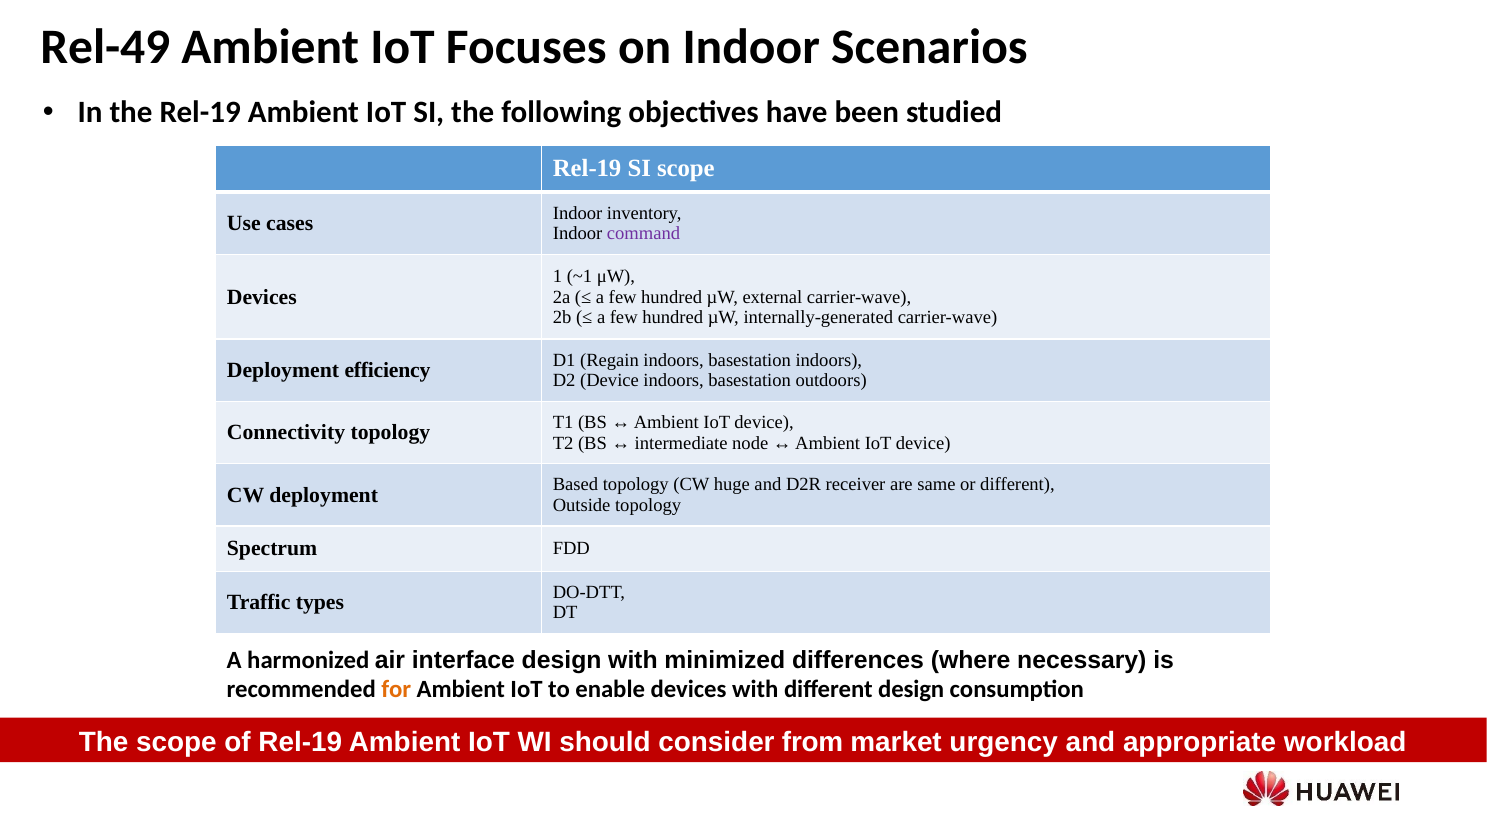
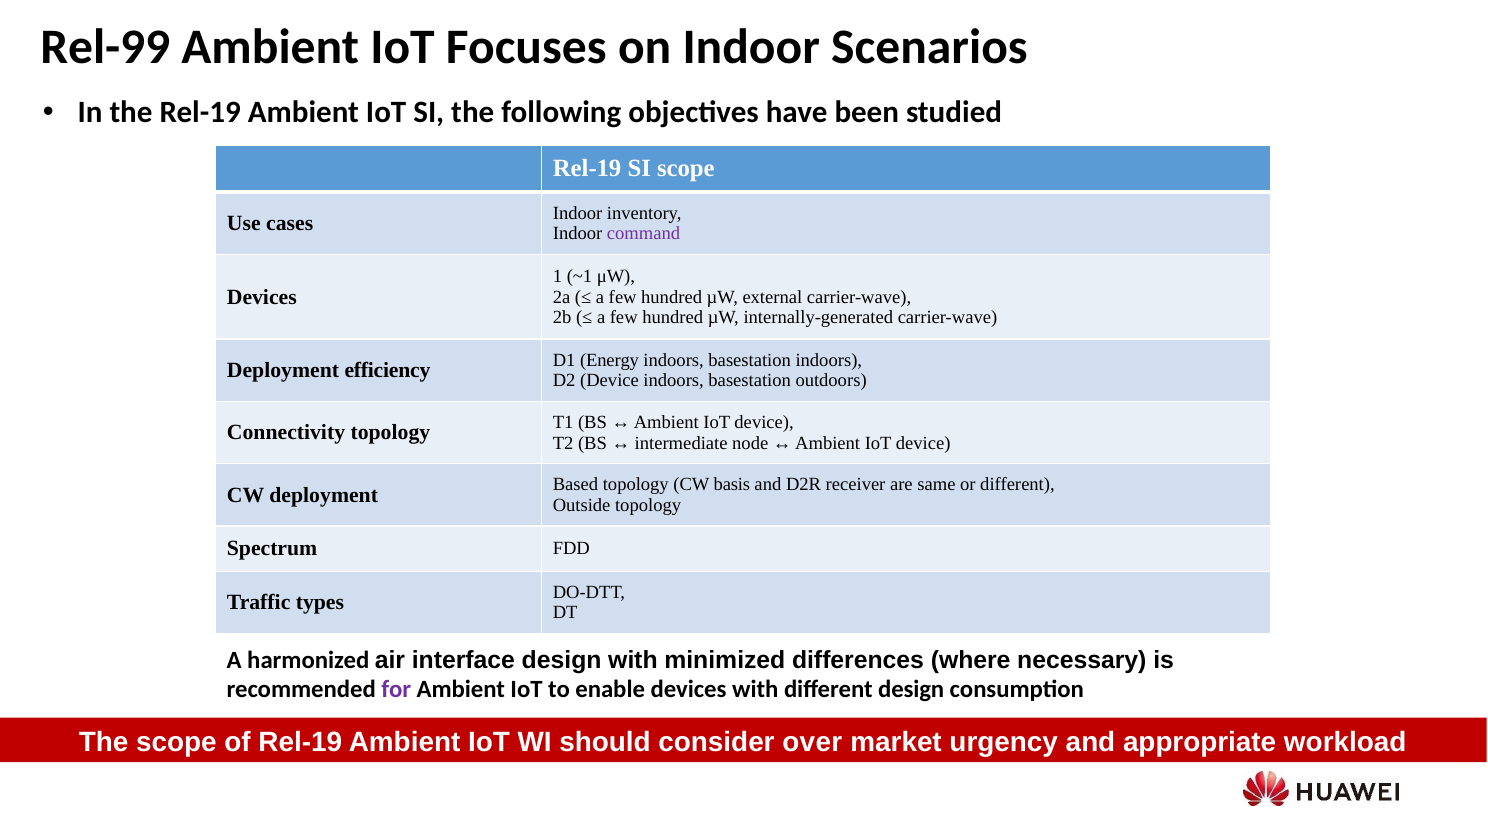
Rel-49: Rel-49 -> Rel-99 (105, 47)
Regain: Regain -> Energy (610, 360)
huge: huge -> basis (732, 485)
for colour: orange -> purple (396, 690)
from: from -> over (812, 742)
